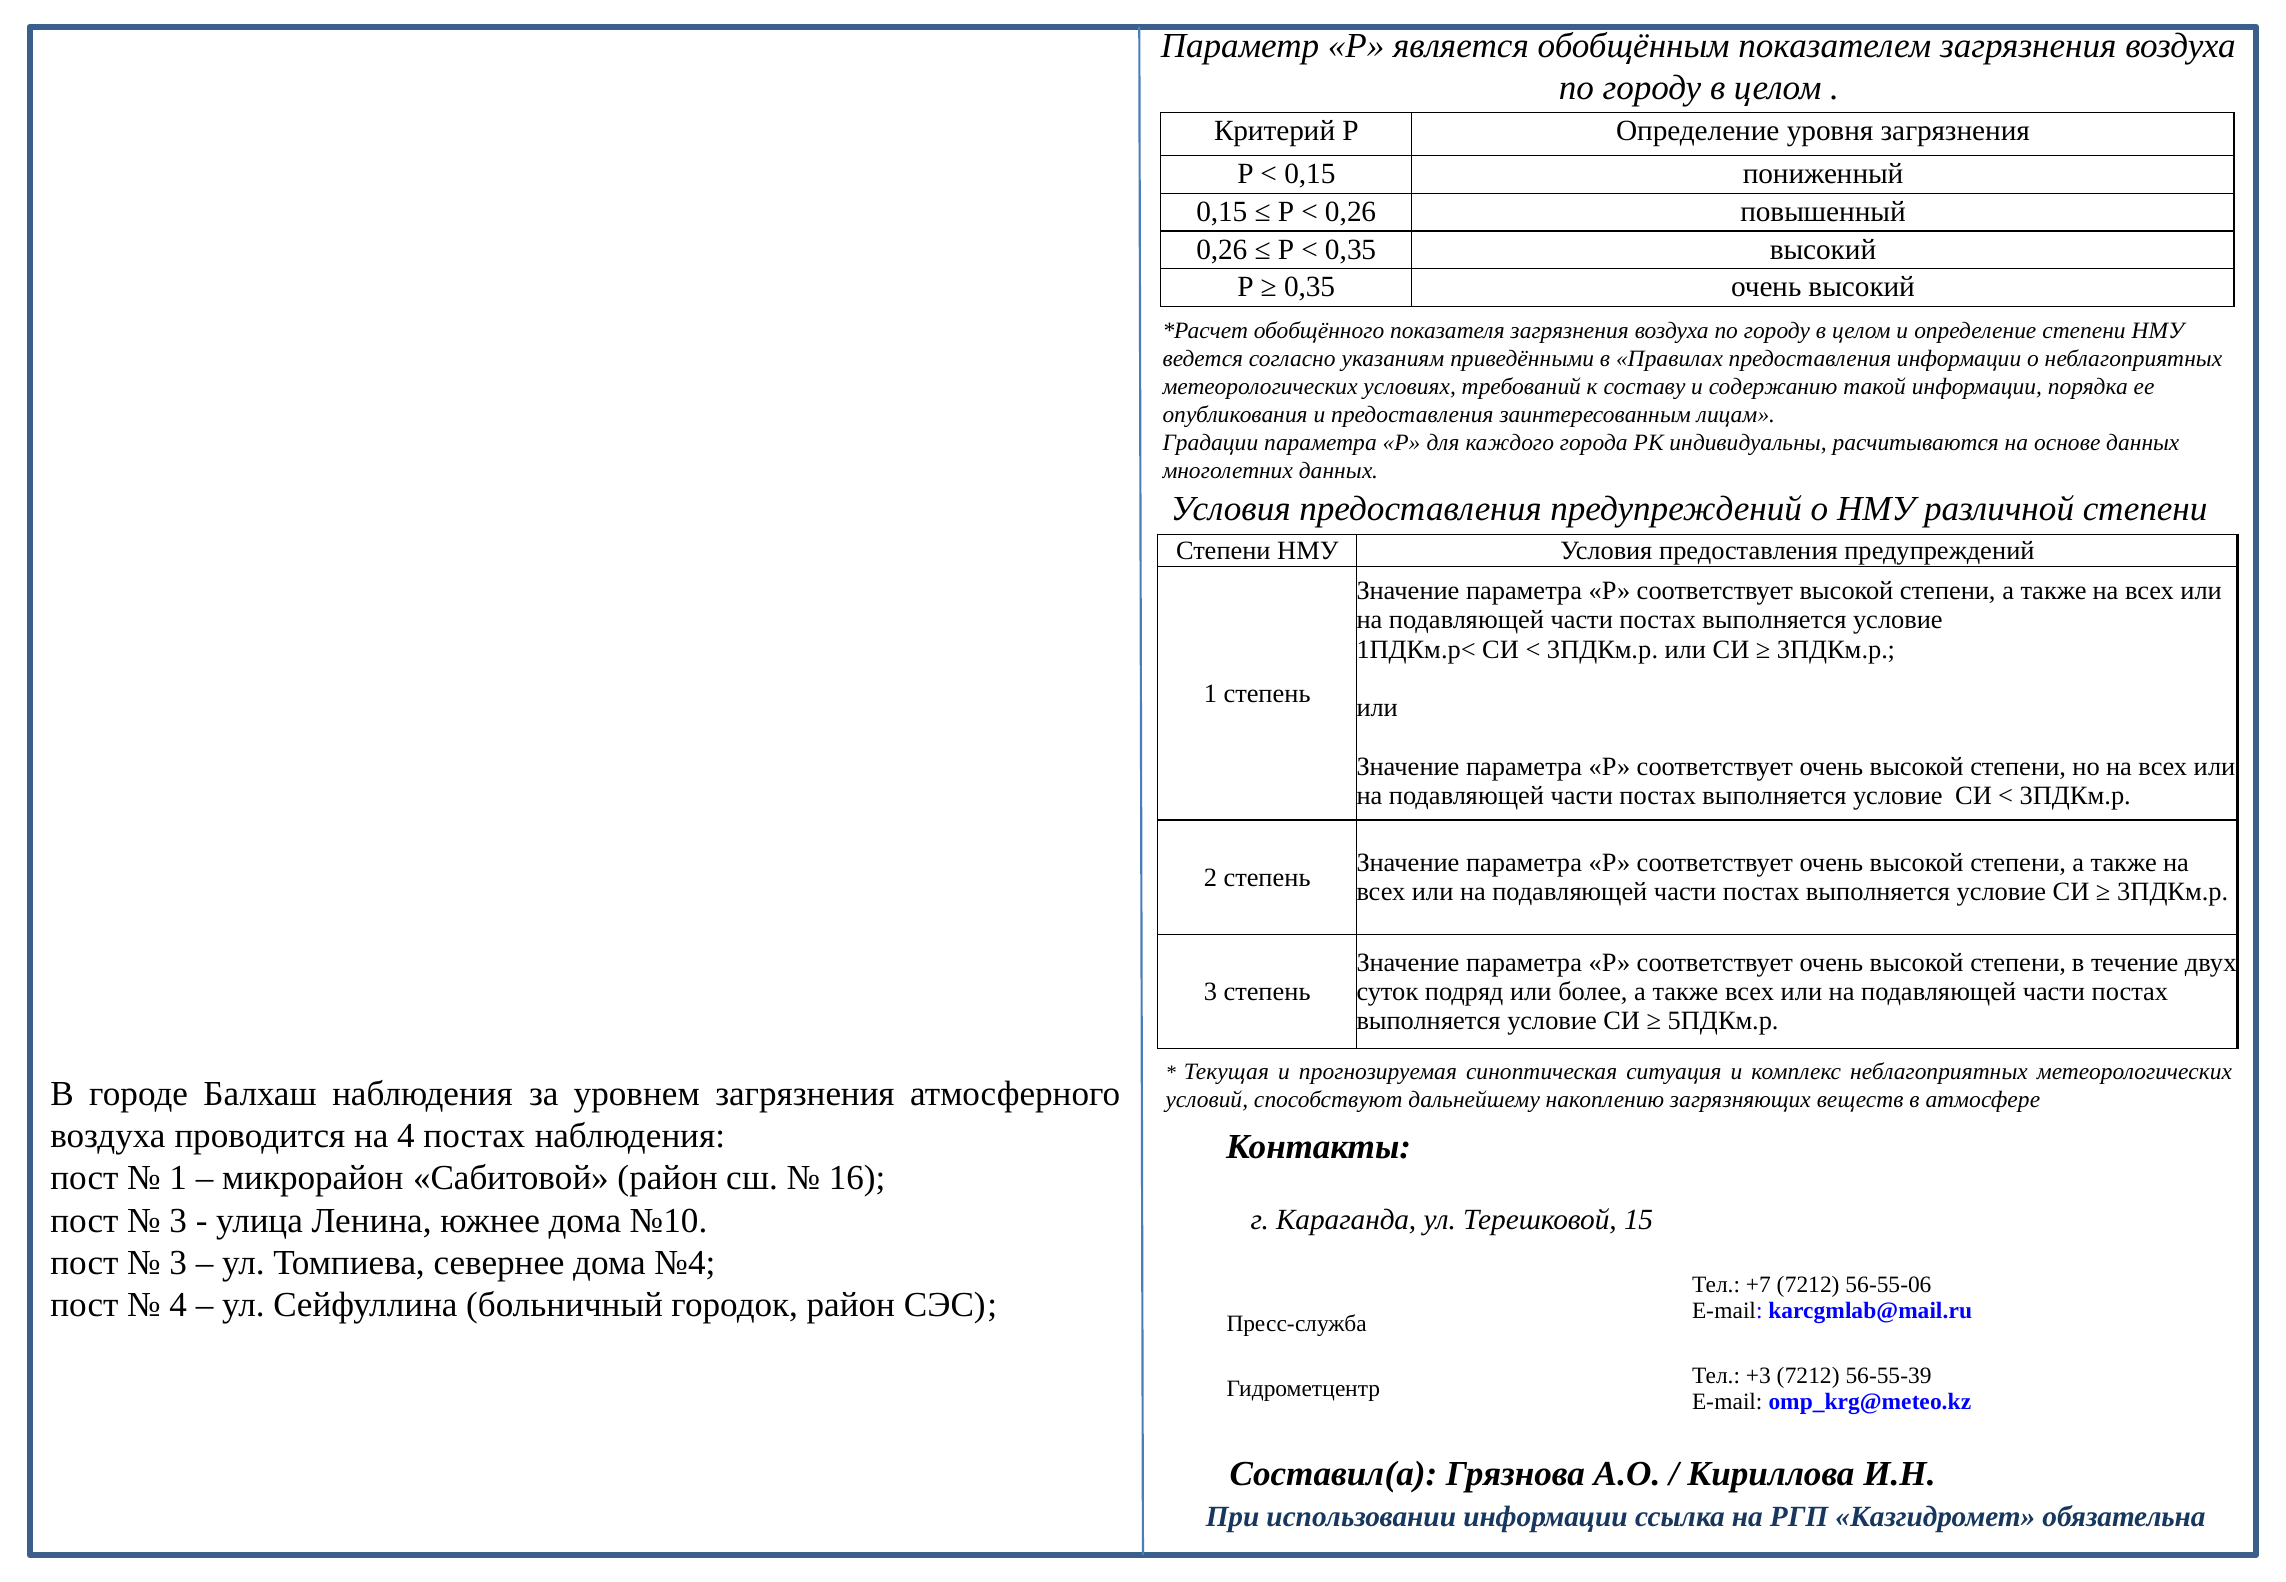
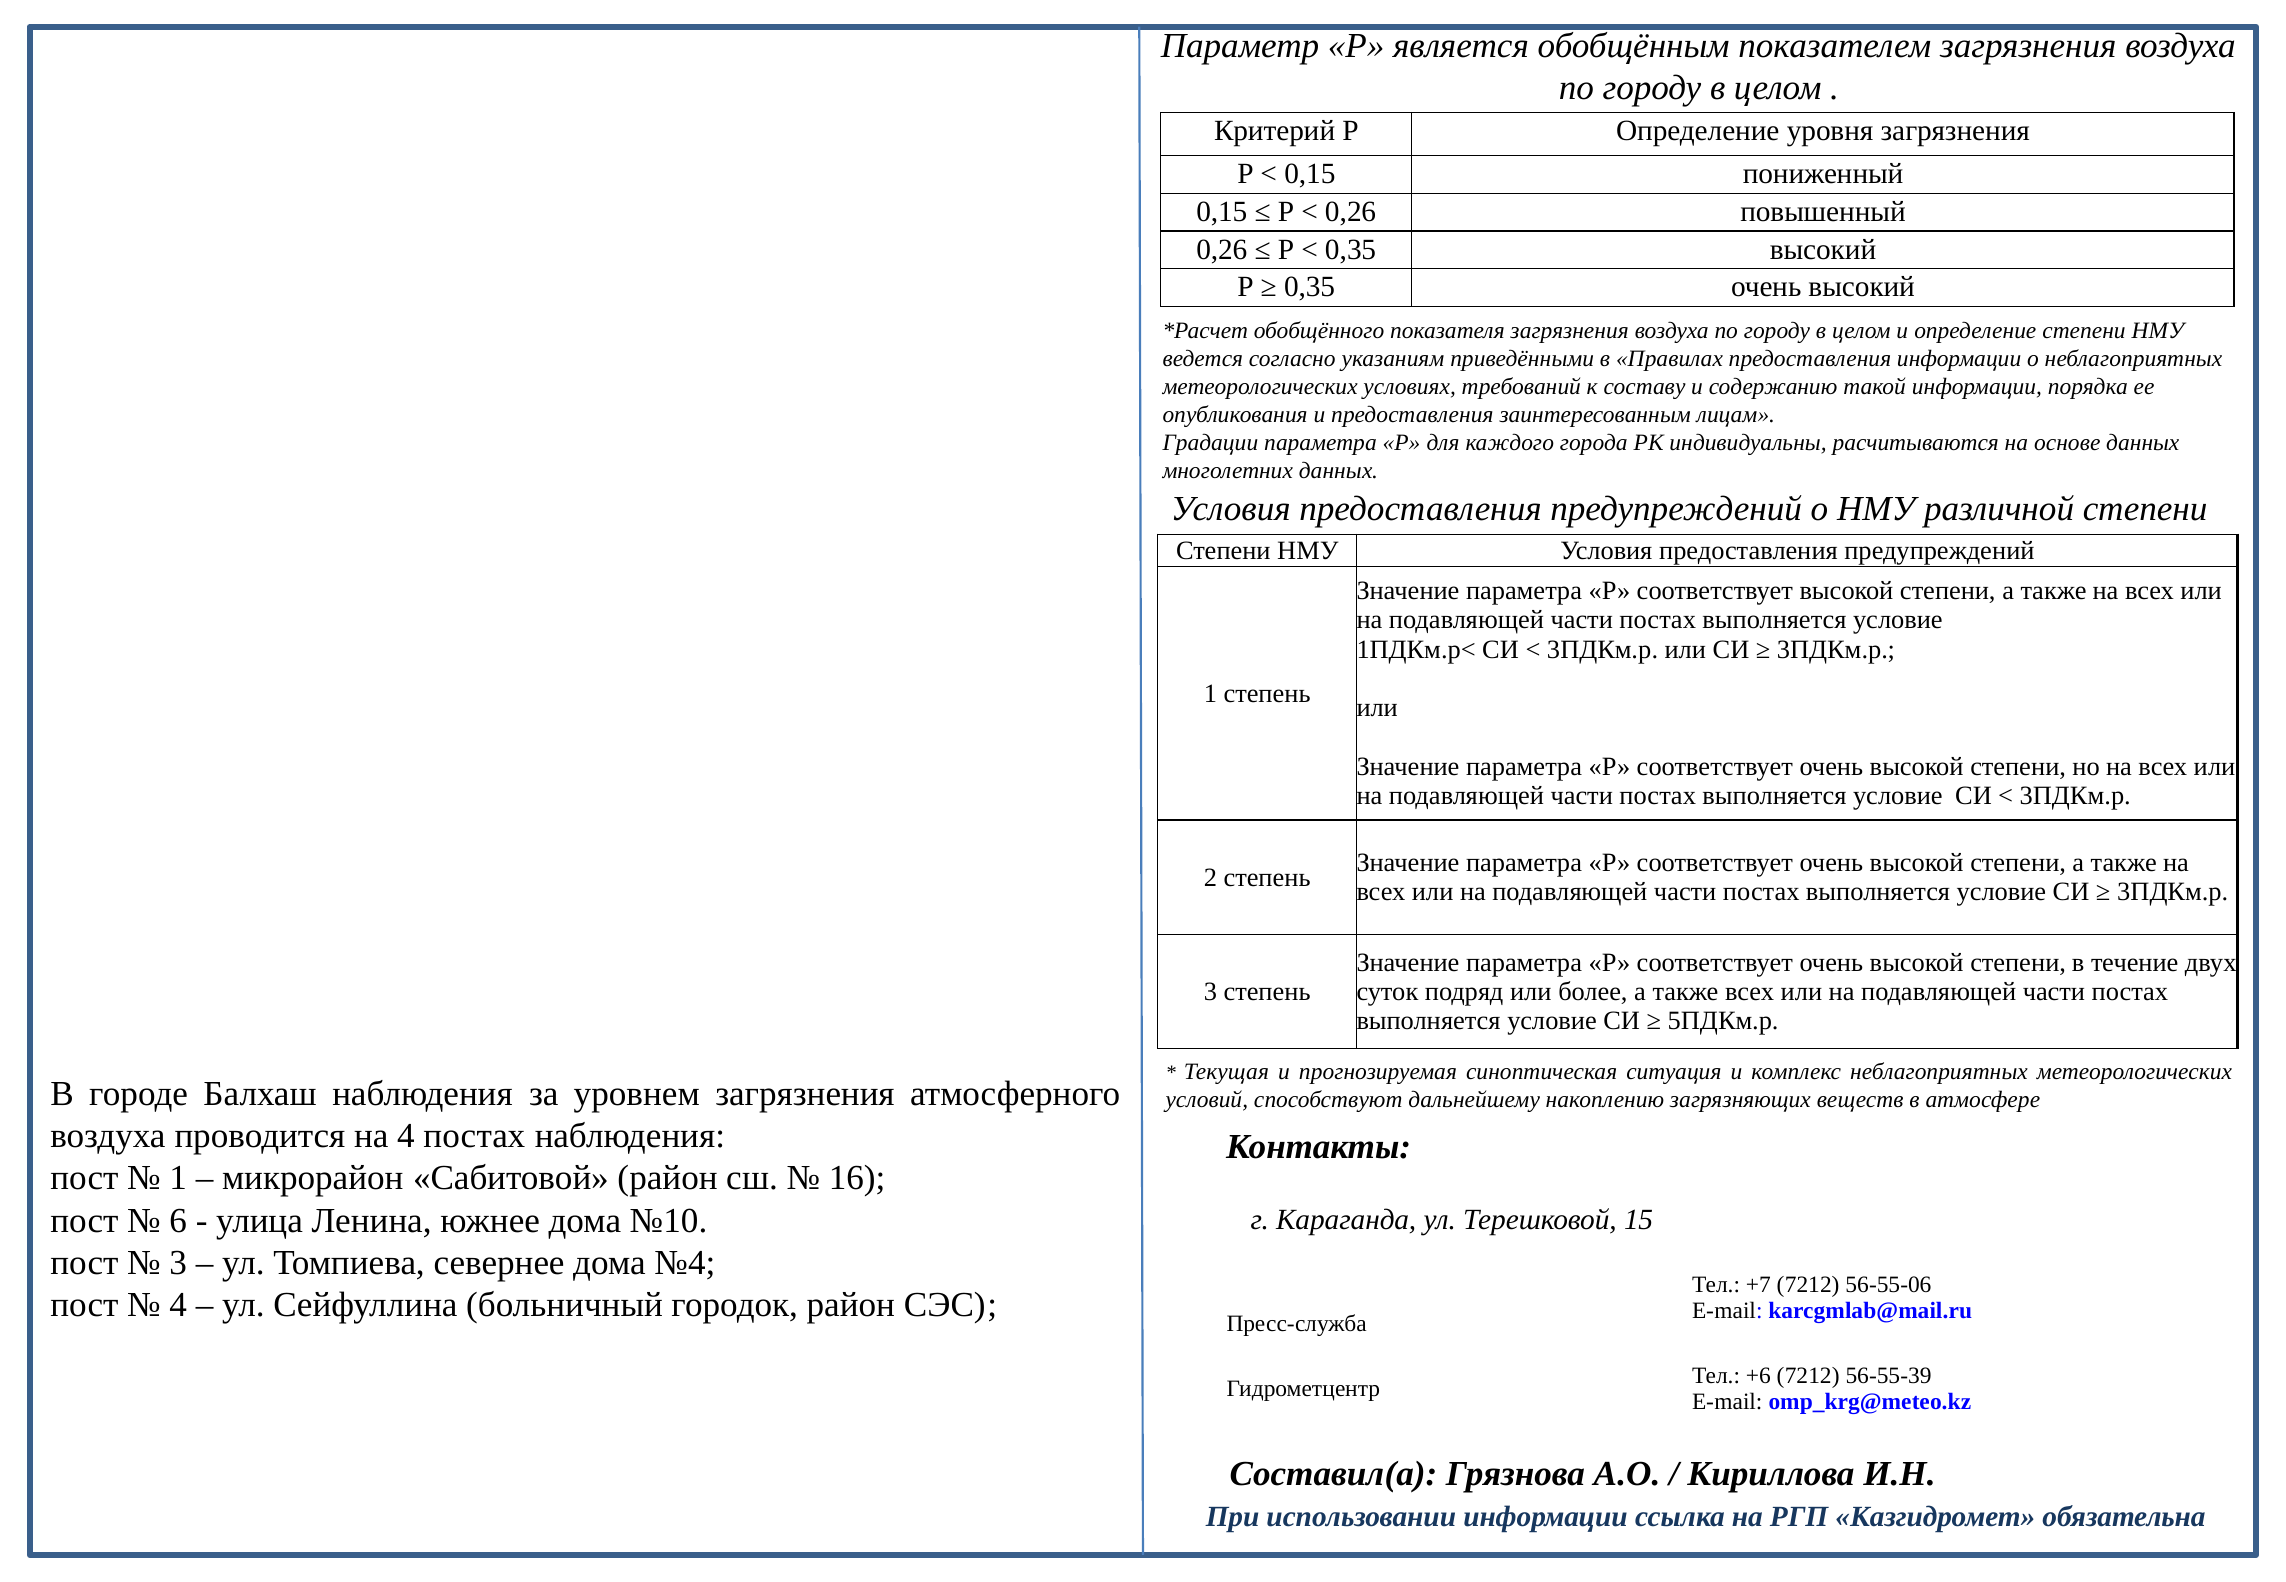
3: 3 -> 6 (178, 1221)
+3: +3 -> +6 (1758, 1376)
